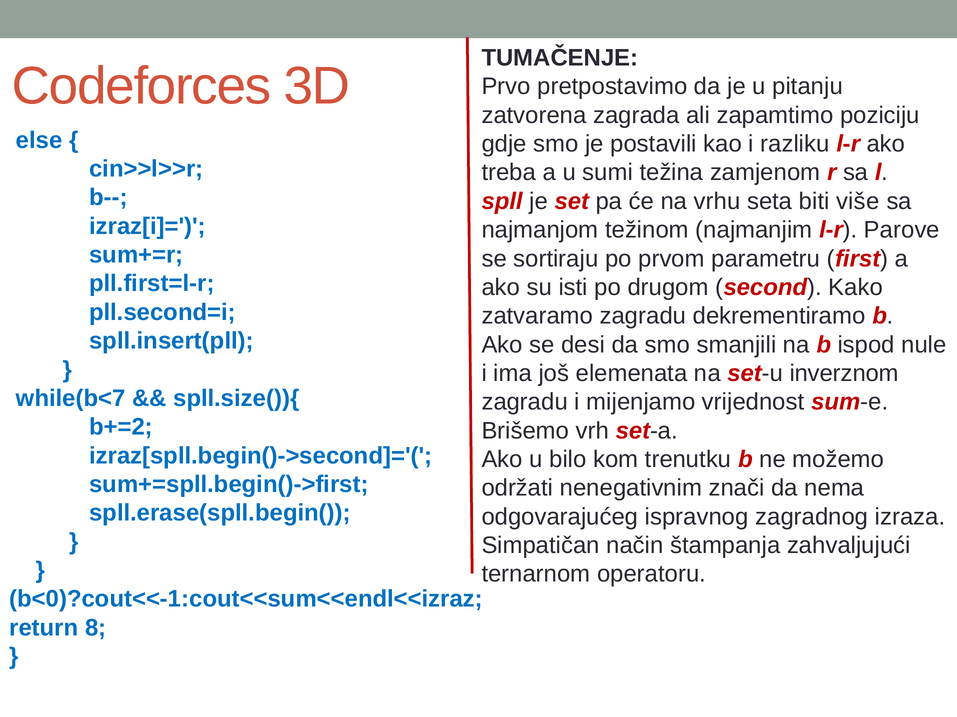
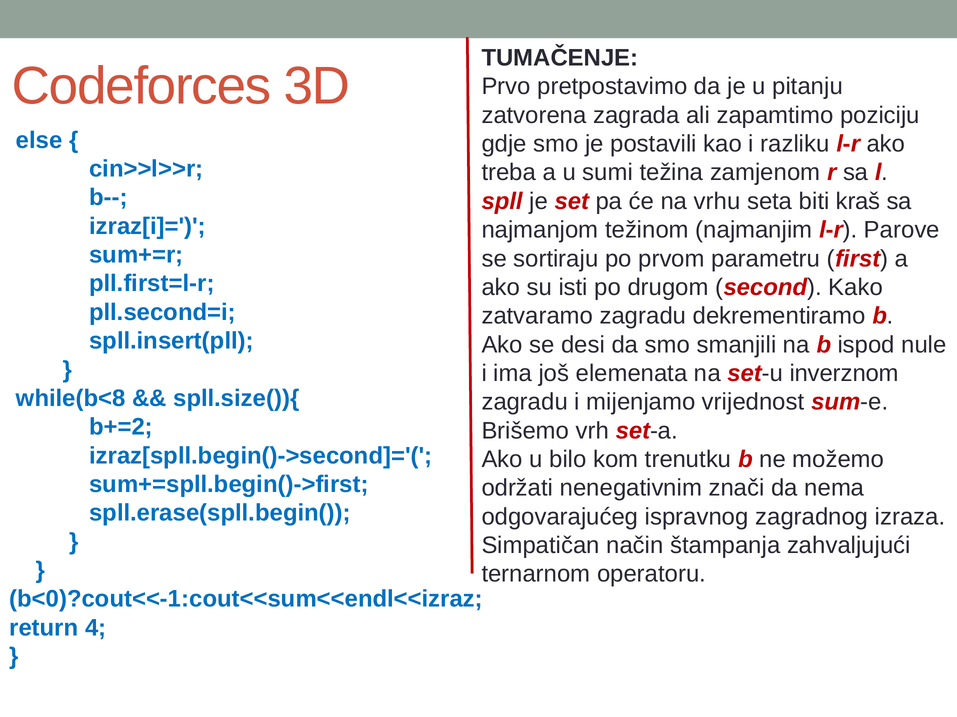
više: više -> kraš (858, 201)
while(b<7: while(b<7 -> while(b<8 (71, 399)
8: 8 -> 4 (96, 628)
